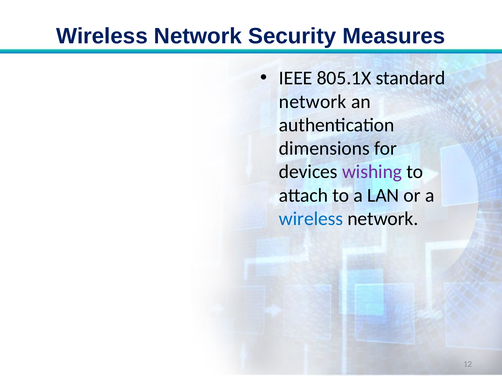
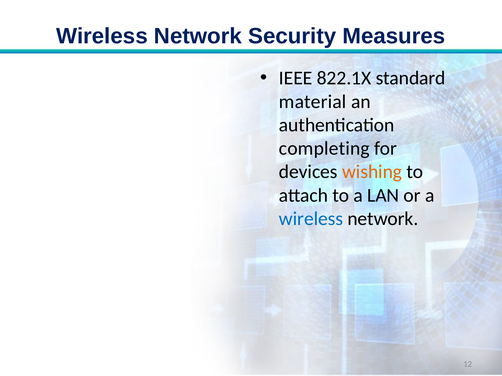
805.1X: 805.1X -> 822.1X (344, 78)
network: network -> material (313, 102)
dimensions: dimensions -> completing (324, 149)
wishing colour: purple -> orange (372, 172)
